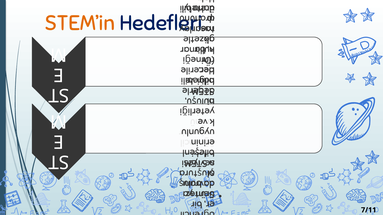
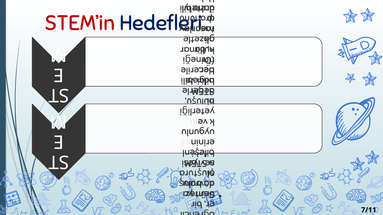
STEM’in colour: orange -> red (80, 23)
